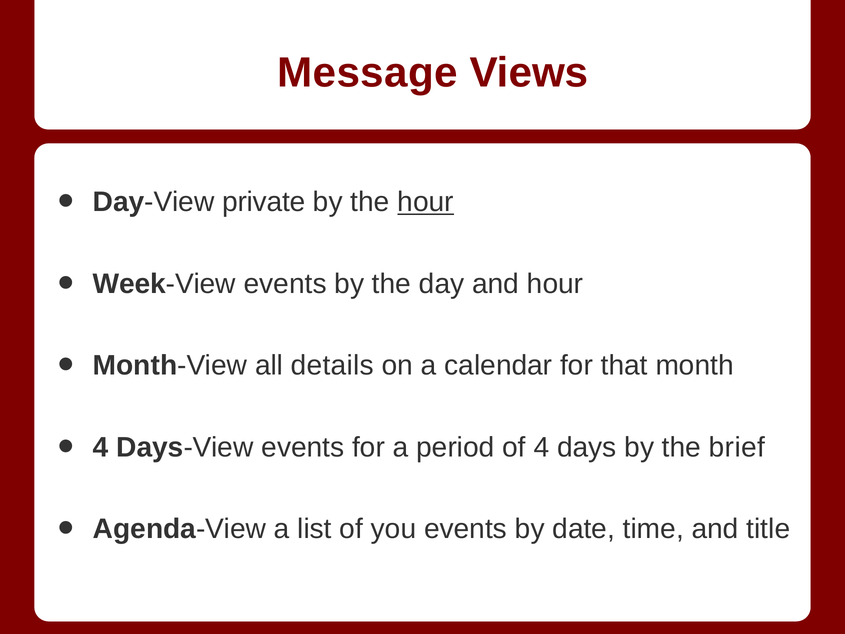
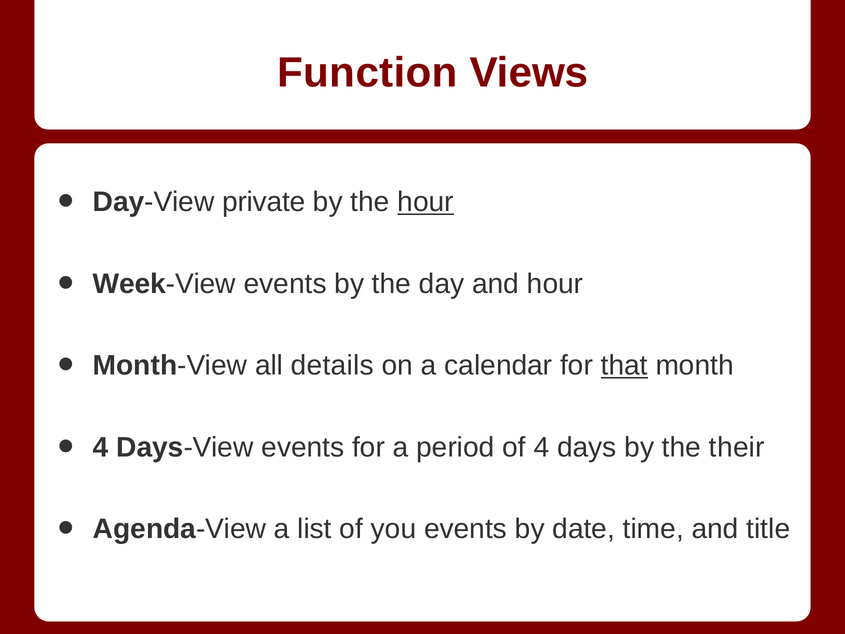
Message: Message -> Function (367, 73)
that underline: none -> present (624, 365)
brief: brief -> their (737, 447)
